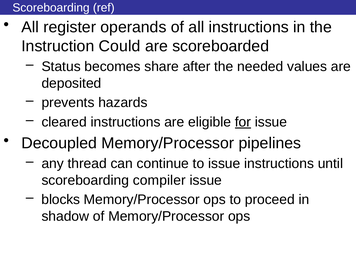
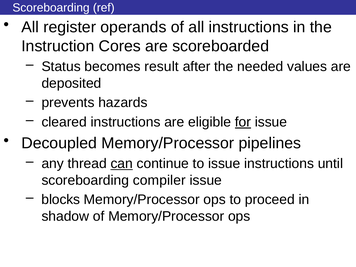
Could: Could -> Cores (120, 46)
share: share -> result (162, 67)
can underline: none -> present (122, 164)
